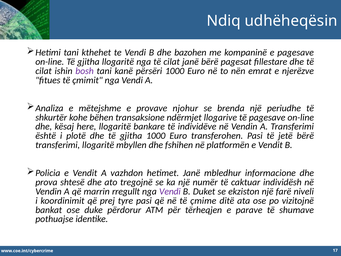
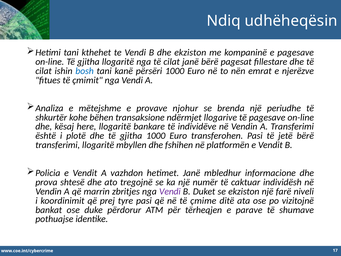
dhe bazohen: bazohen -> ekziston (190, 52)
bosh colour: purple -> blue (85, 71)
rregullt: rregullt -> zbritjes (126, 191)
